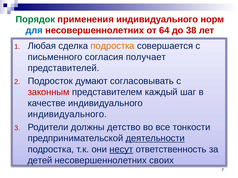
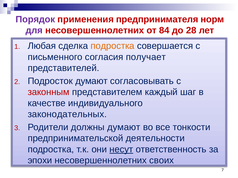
Порядок colour: green -> purple (35, 19)
применения индивидуального: индивидуального -> предпринимателя (157, 19)
для colour: blue -> purple (34, 31)
64: 64 -> 84 (164, 31)
38: 38 -> 28 (191, 31)
индивидуального: индивидуального -> законодательных (67, 115)
должны детство: детство -> думают (124, 128)
деятельности underline: present -> none (155, 139)
детей: детей -> эпохи (40, 161)
